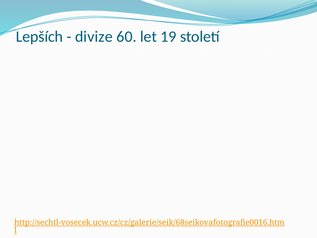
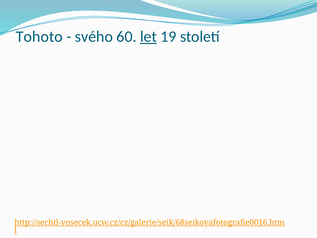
Lepších: Lepších -> Tohoto (39, 37)
divize: divize -> svého (94, 37)
let underline: none -> present (148, 37)
